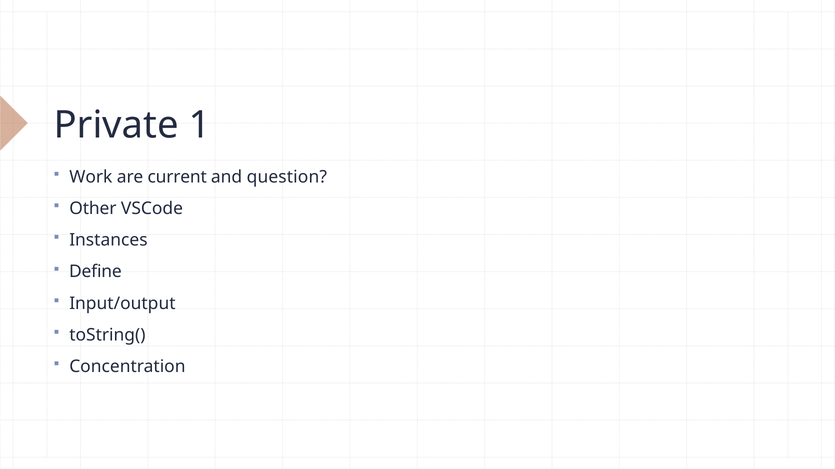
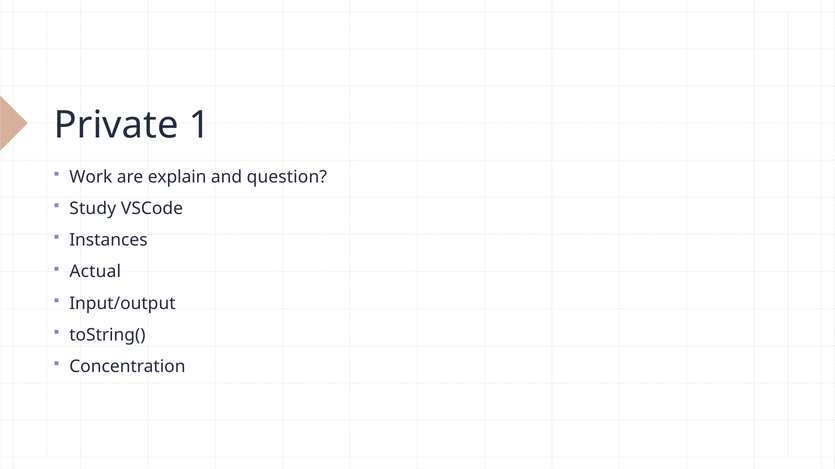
current: current -> explain (177, 177)
Other: Other -> Study (93, 209)
Define: Define -> Actual (95, 272)
